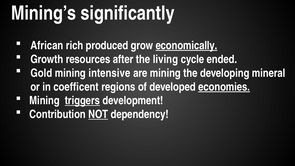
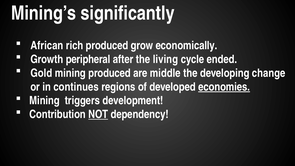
economically underline: present -> none (186, 45)
resources: resources -> peripheral (88, 59)
mining intensive: intensive -> produced (109, 73)
are mining: mining -> middle (165, 73)
mineral: mineral -> change (269, 73)
coefficent: coefficent -> continues (76, 87)
triggers underline: present -> none (82, 101)
